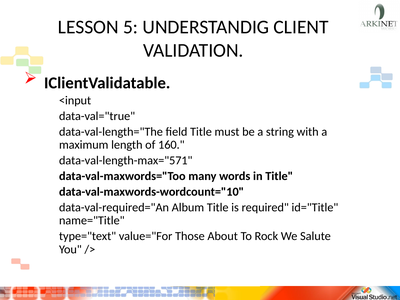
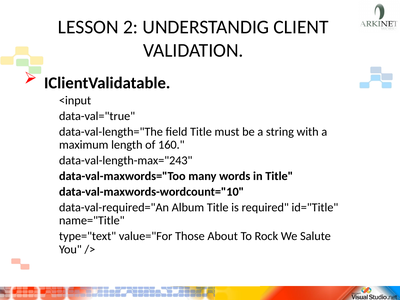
5: 5 -> 2 (131, 27)
data-val-length-max="571: data-val-length-max="571 -> data-val-length-max="243 (126, 161)
